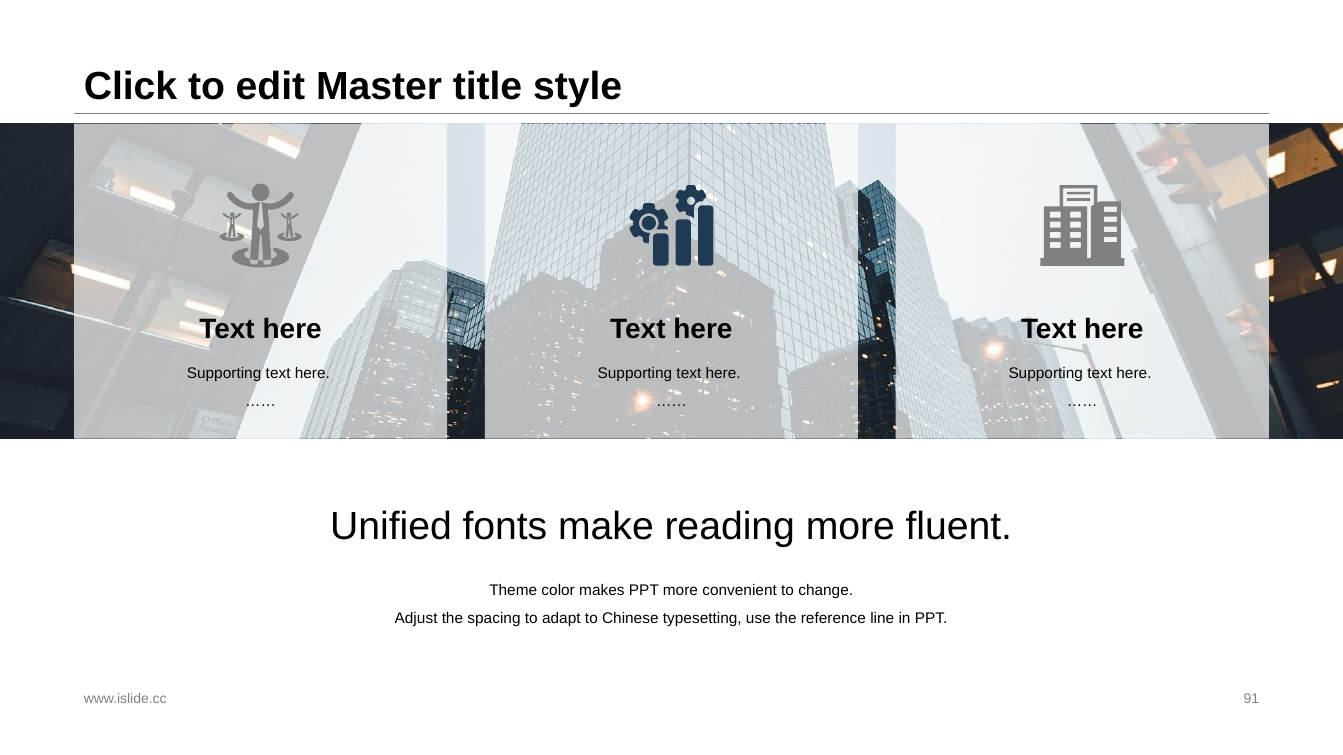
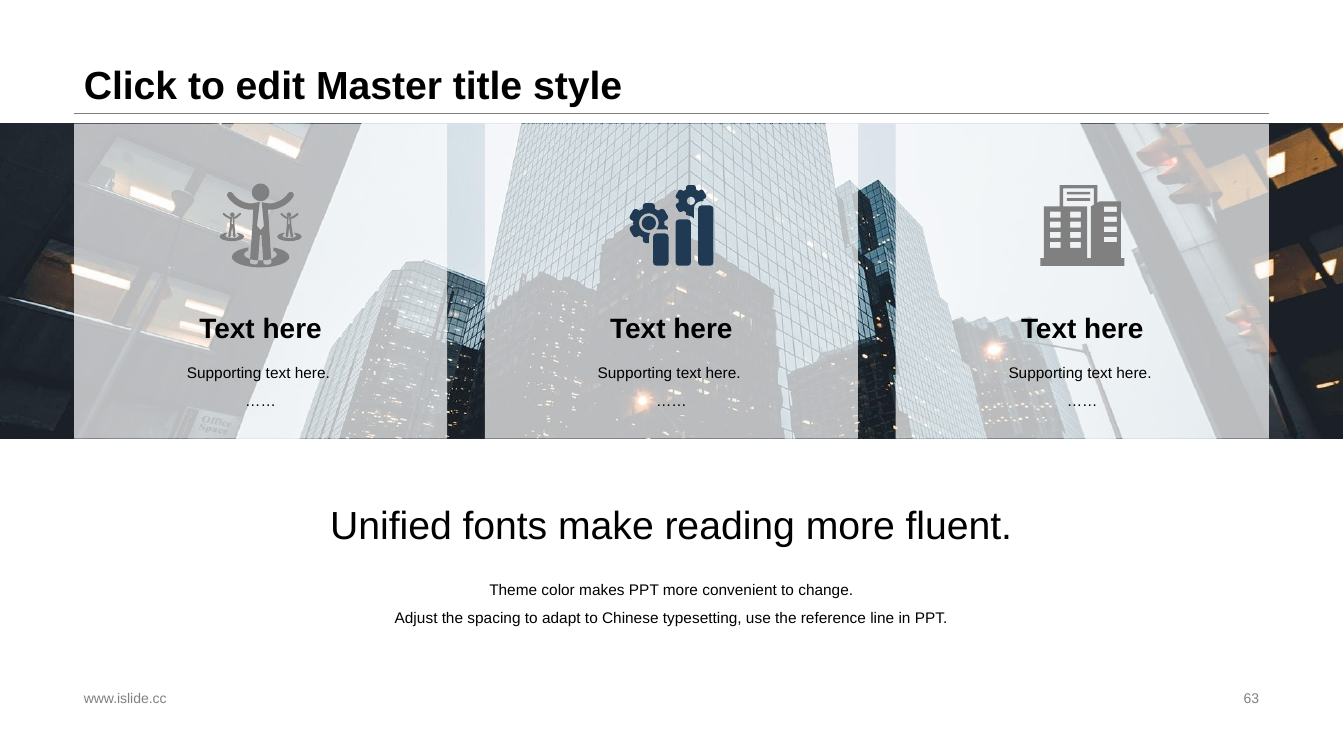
91: 91 -> 63 (1251, 700)
